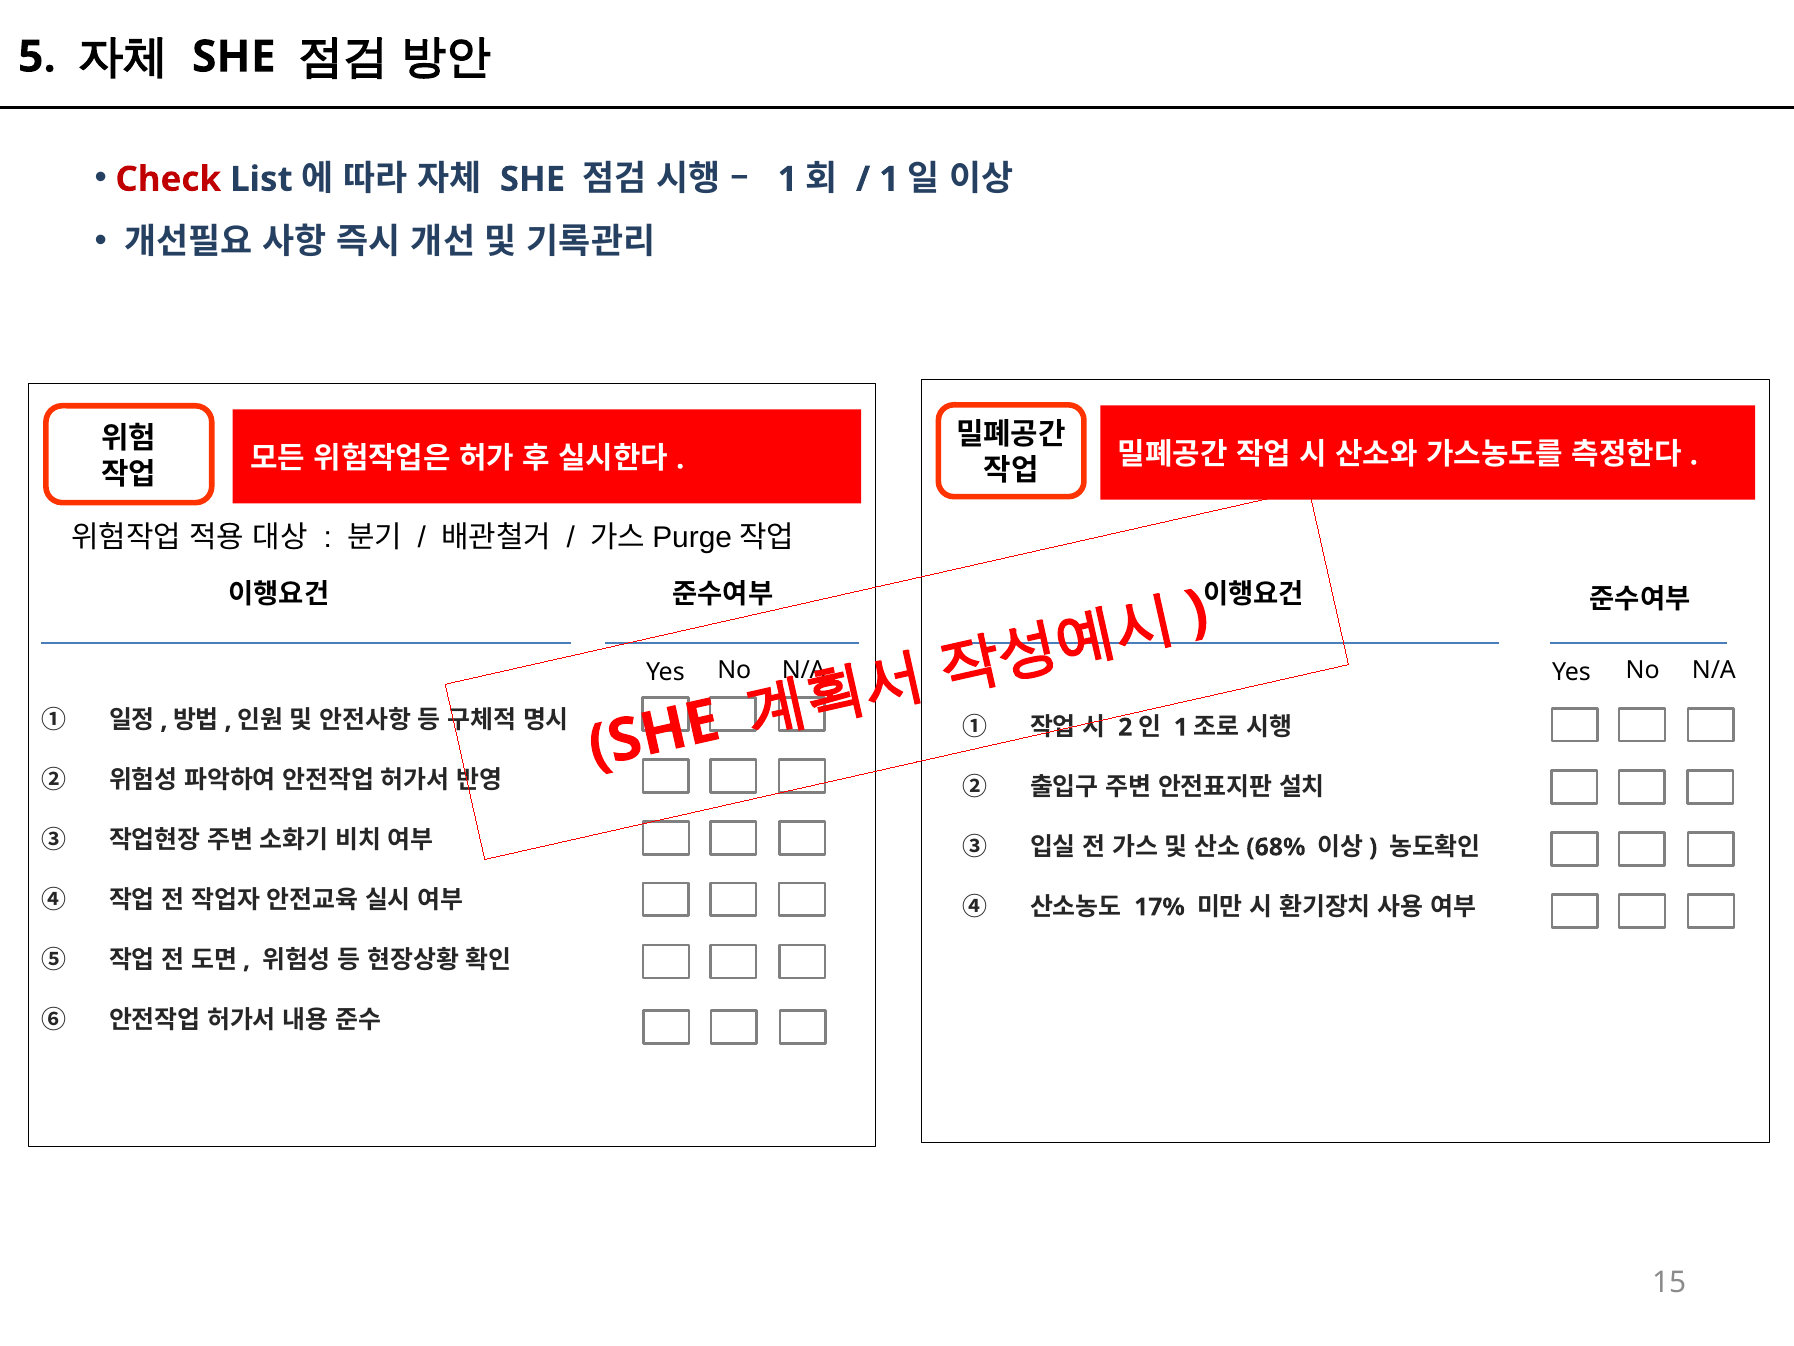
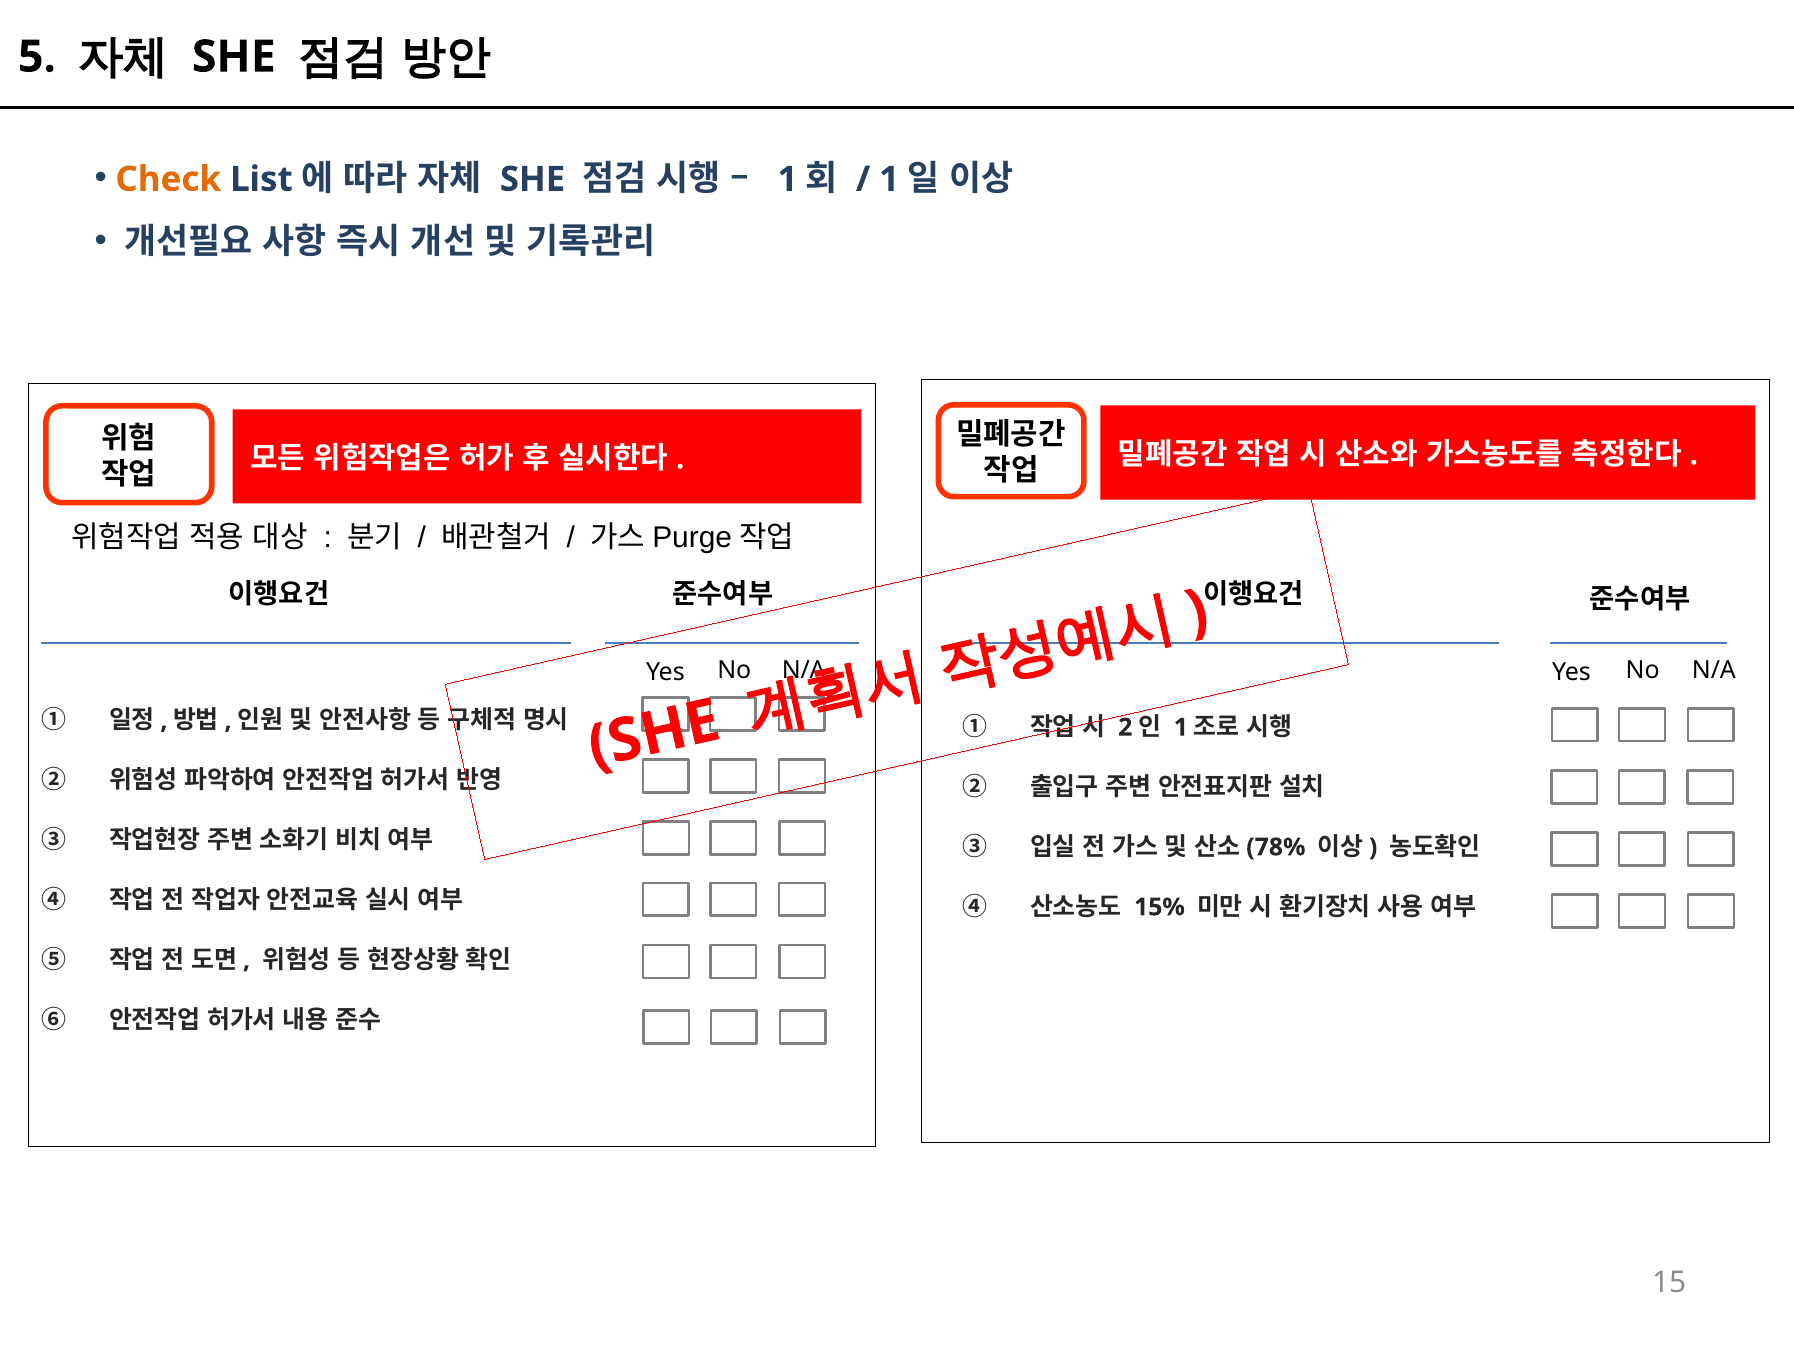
Check colour: red -> orange (168, 179)
68%: 68% -> 78% (1276, 847)
17%: 17% -> 15% (1159, 907)
